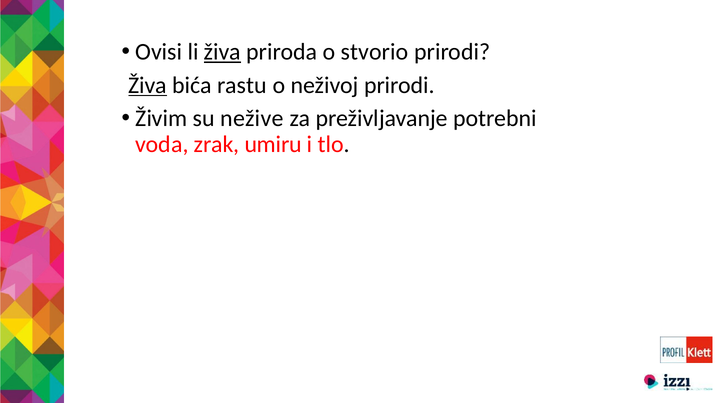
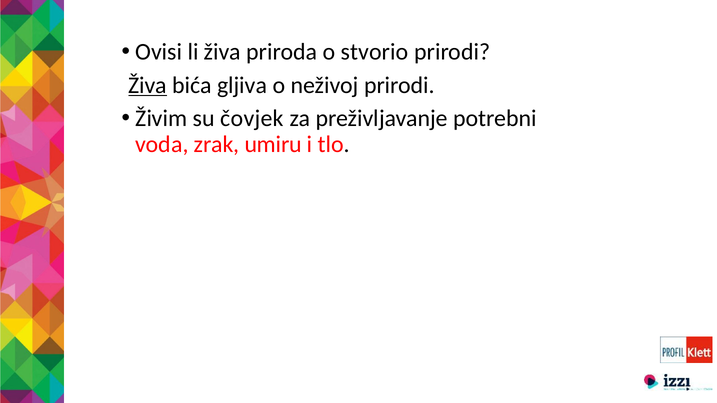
živa underline: present -> none (222, 52)
rastu: rastu -> gljiva (242, 85)
nežive: nežive -> čovjek (252, 119)
